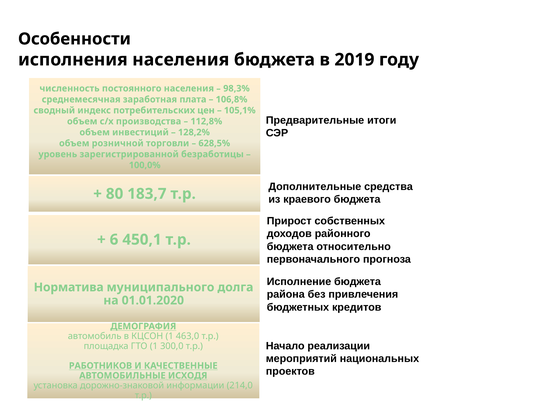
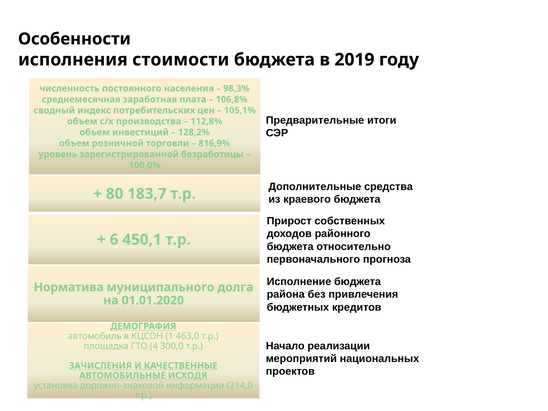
исполнения населения: населения -> стоимости (181, 60)
628,5%: 628,5% -> 816,9% (214, 143)
ГТО 1: 1 -> 4 (154, 346)
РАБОТНИКОВ: РАБОТНИКОВ -> ЗАЧИСЛЕНИЯ (100, 366)
